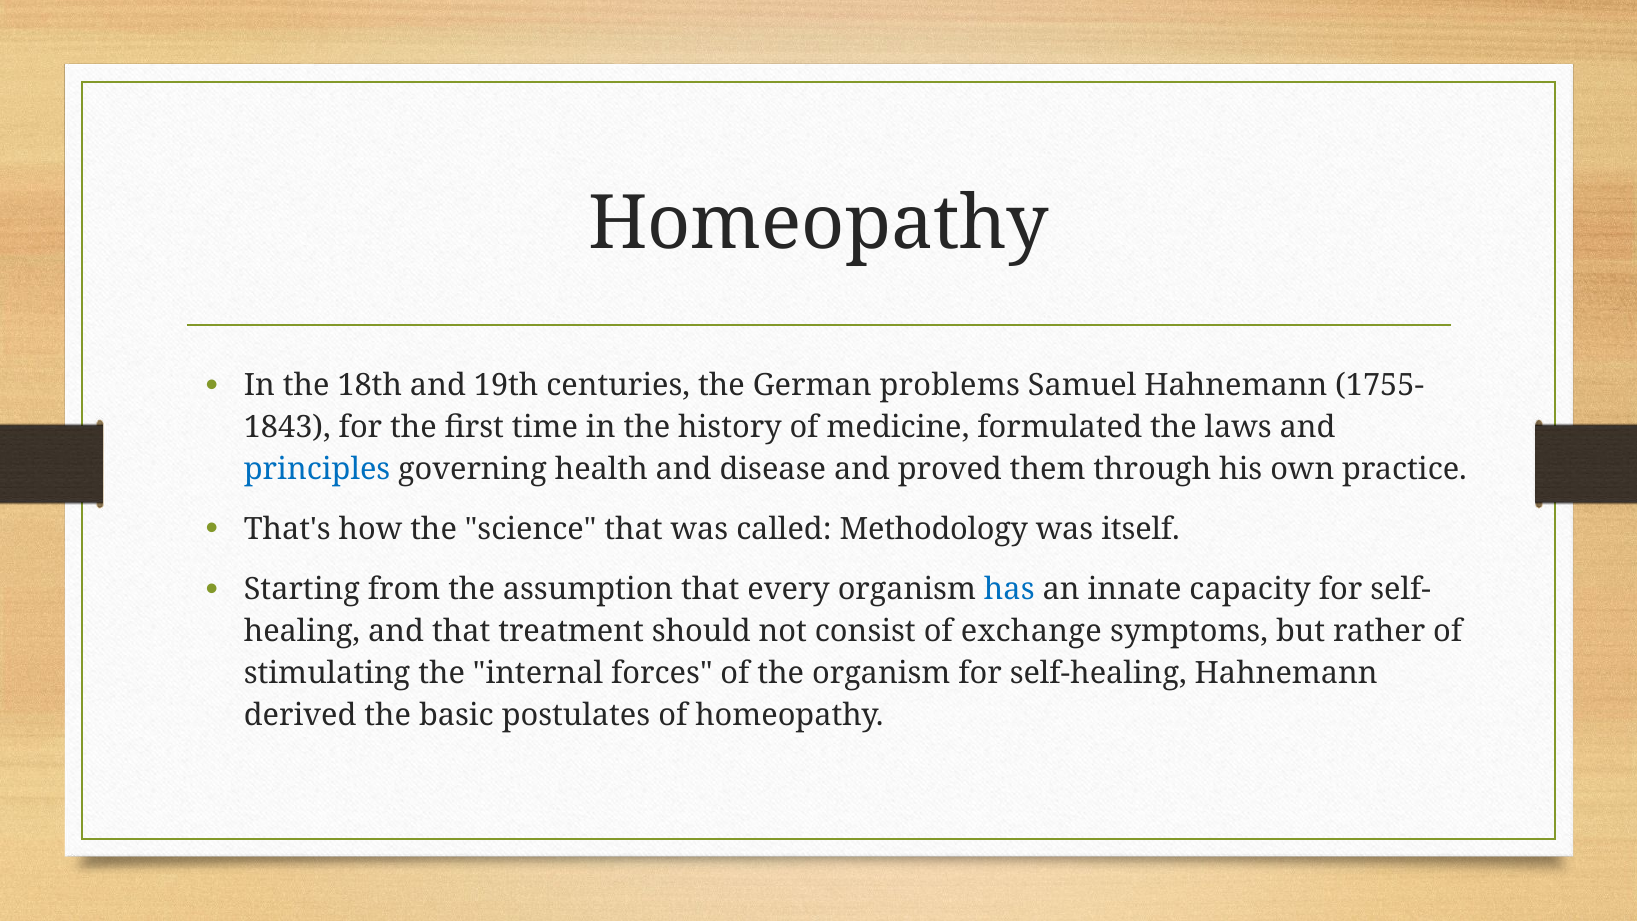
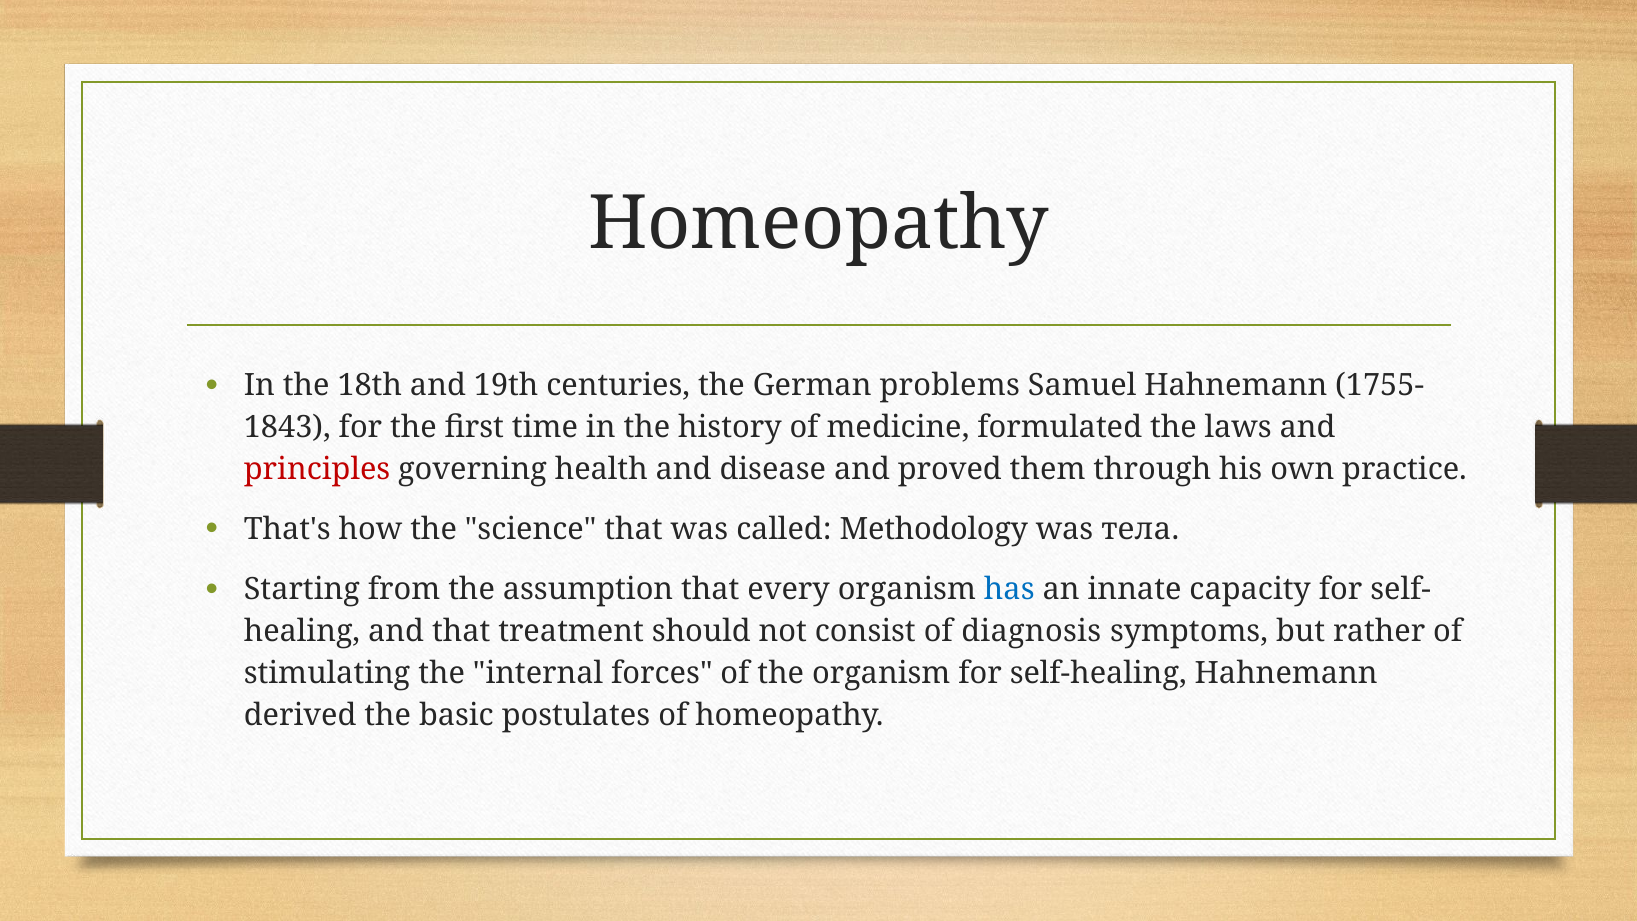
principles colour: blue -> red (317, 469)
itself: itself -> тела (1140, 529)
exchange: exchange -> diagnosis (1031, 631)
